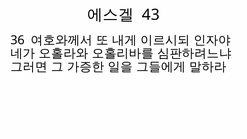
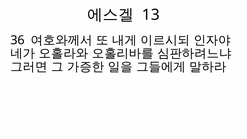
43: 43 -> 13 (151, 15)
